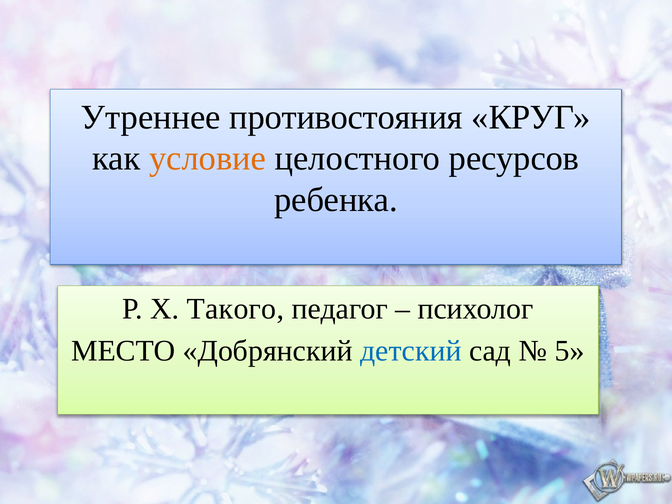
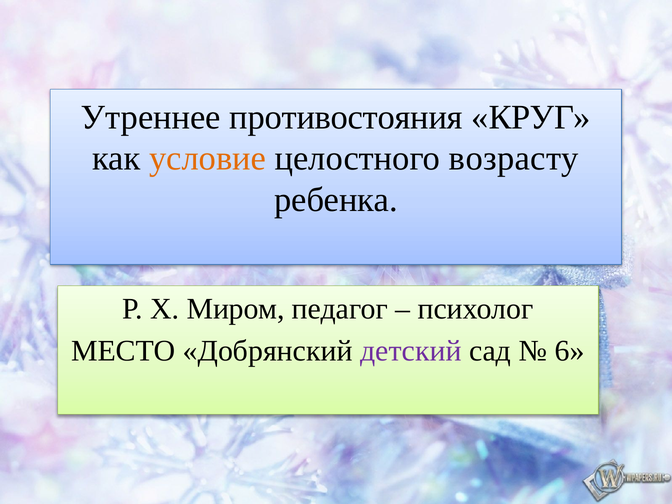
ресурсов: ресурсов -> возрасту (514, 159)
Такого: Такого -> Миром (236, 309)
детский colour: blue -> purple (411, 351)
5: 5 -> 6 (570, 351)
